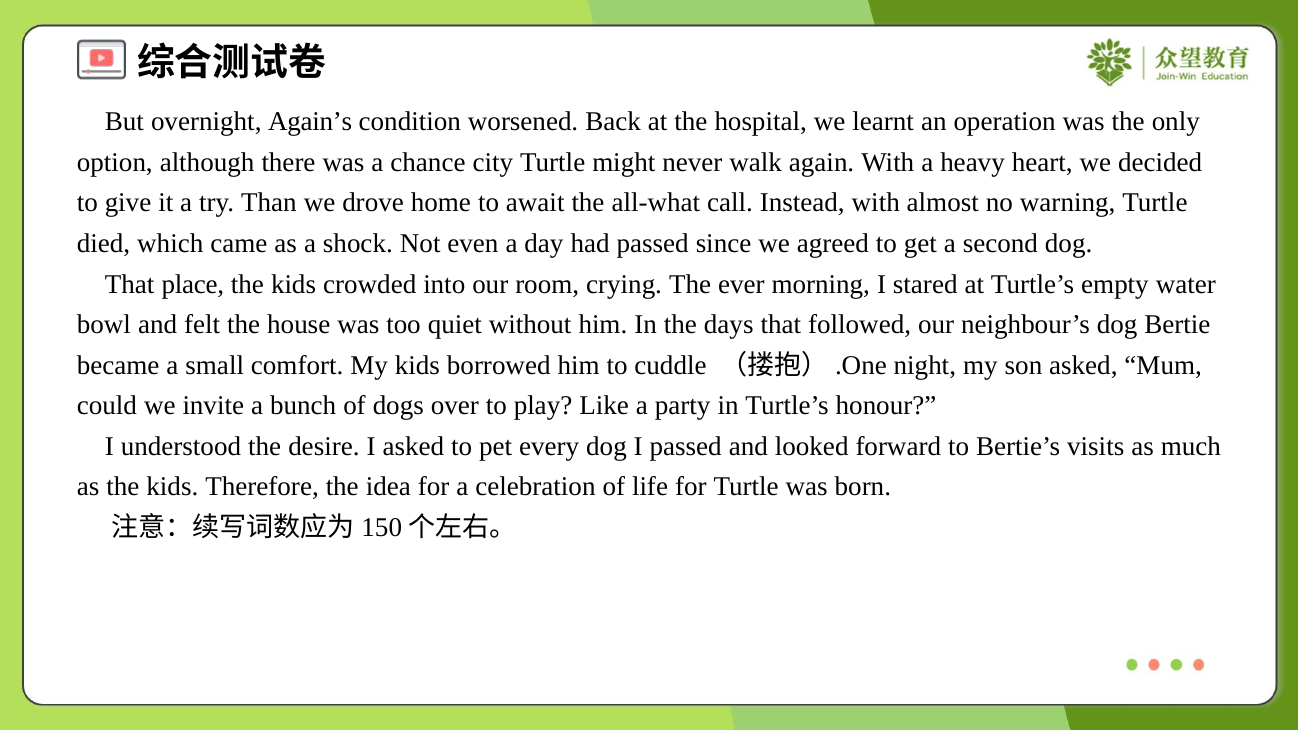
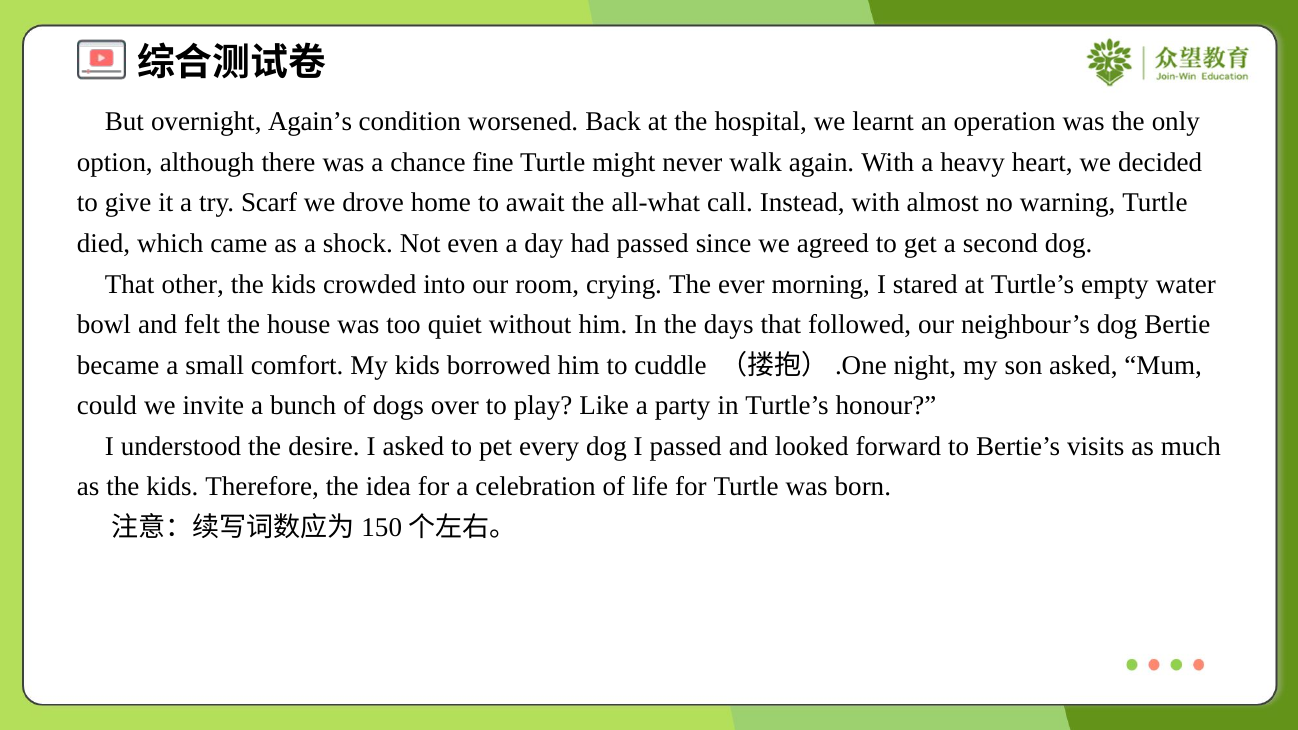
city: city -> fine (493, 163)
Than: Than -> Scarf (269, 203)
place: place -> other (193, 284)
